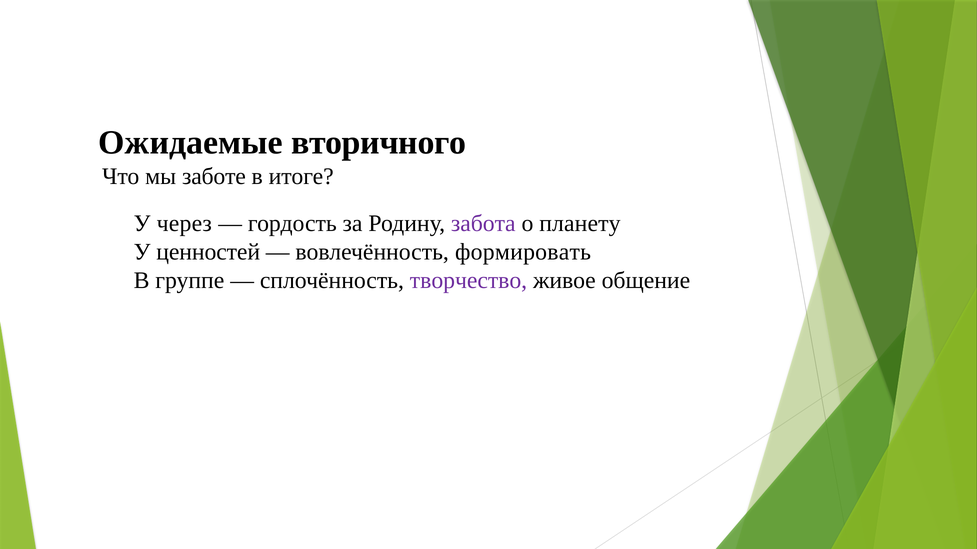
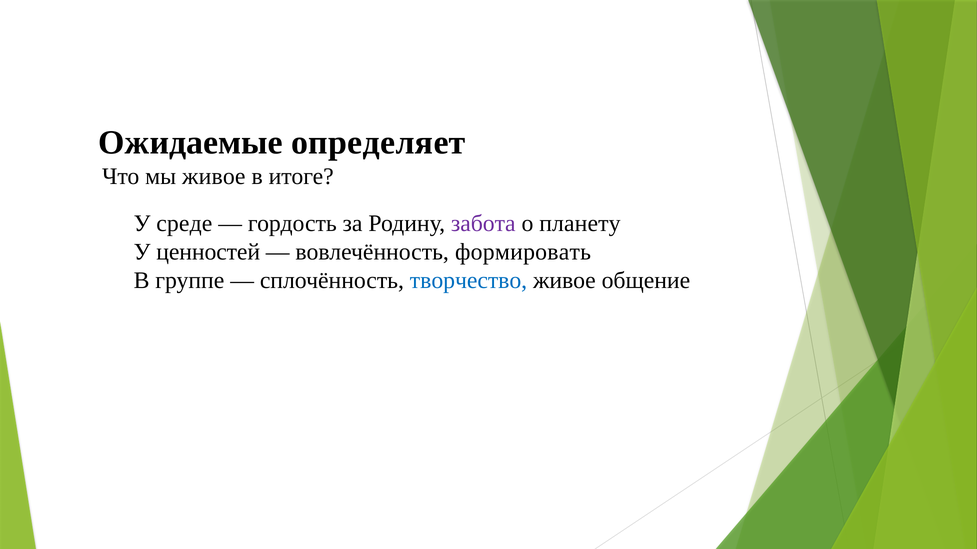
вторичного: вторичного -> определяет (378, 143)
мы заботе: заботе -> живое (214, 177)
через: через -> среде (184, 223)
творчество colour: purple -> blue (469, 280)
